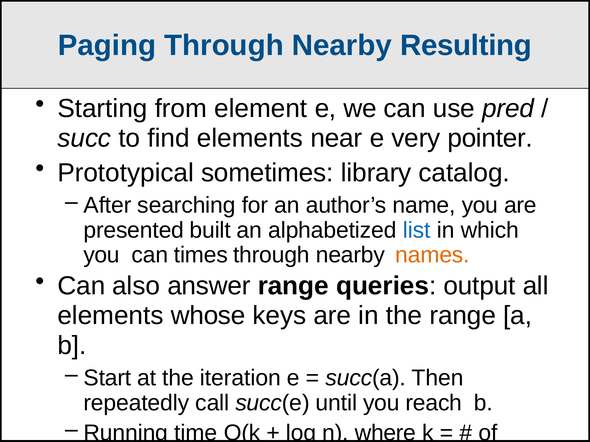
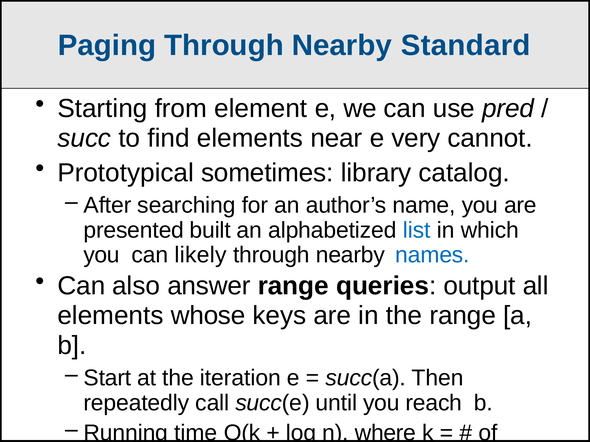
Resulting: Resulting -> Standard (466, 45)
pointer: pointer -> cannot (490, 138)
times: times -> likely (201, 255)
names colour: orange -> blue (432, 255)
